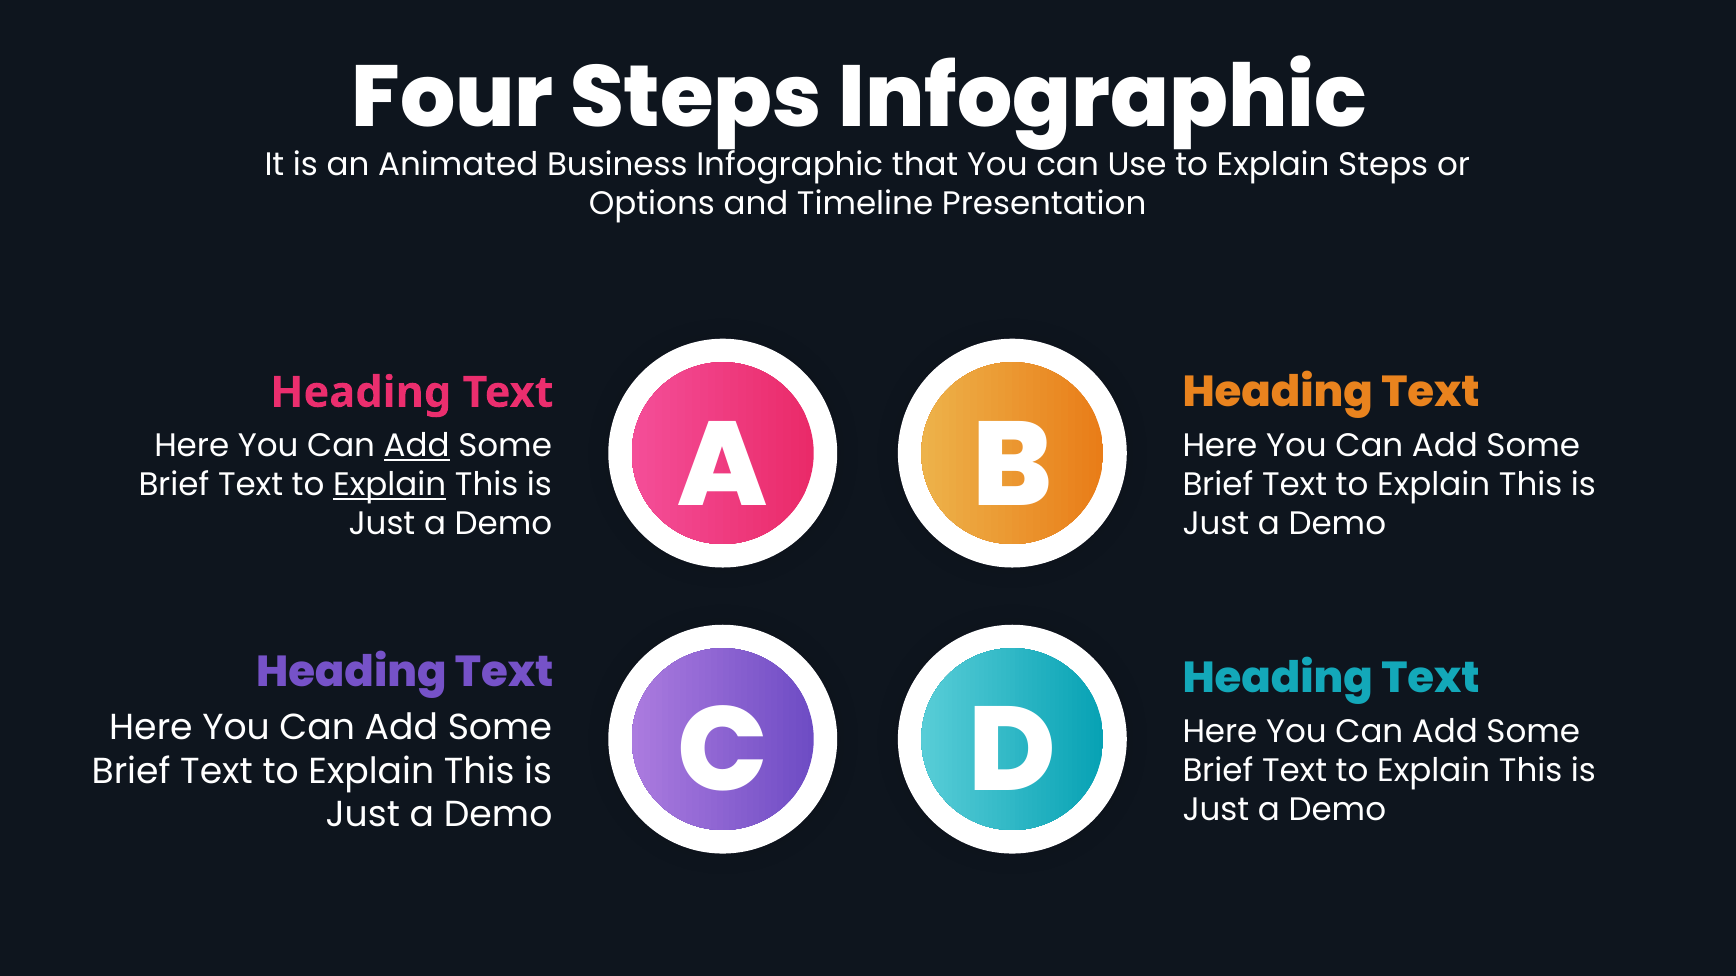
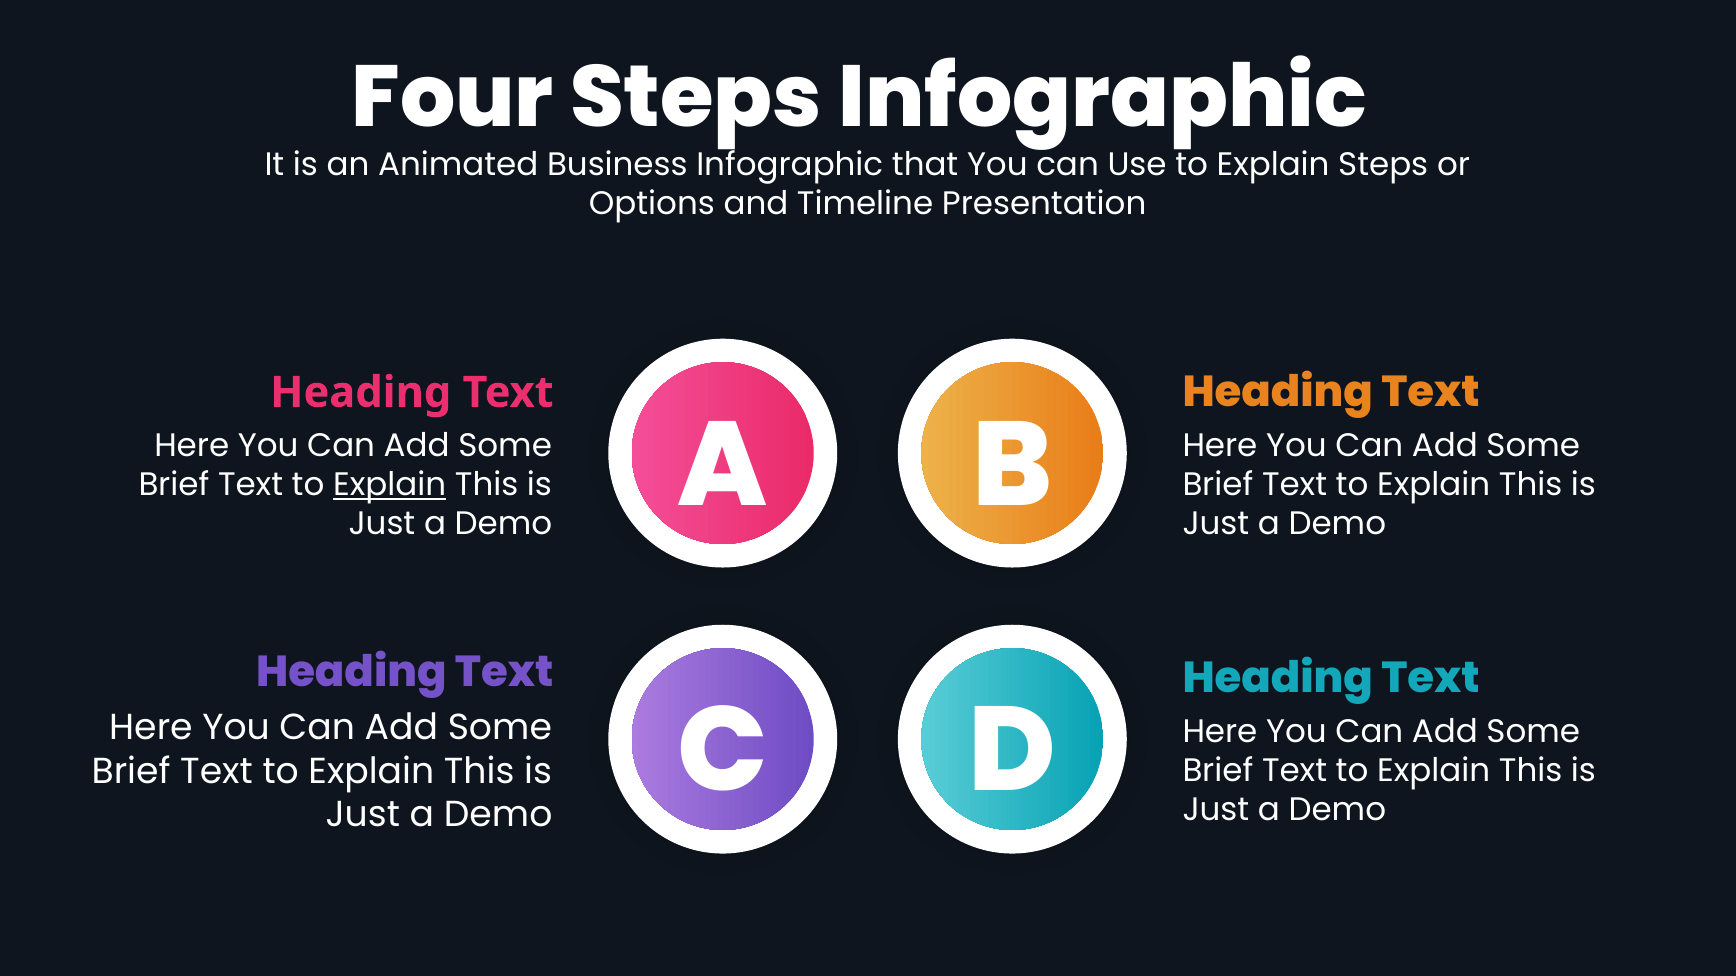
Add underline: present -> none (417, 446)
